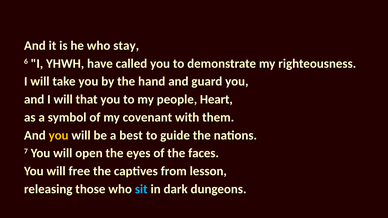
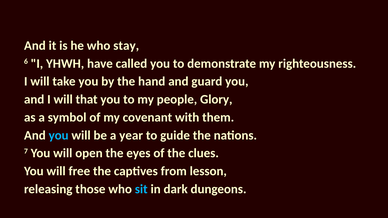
Heart: Heart -> Glory (216, 100)
you colour: yellow -> light blue (59, 135)
best: best -> year (131, 135)
faces: faces -> clues (204, 153)
